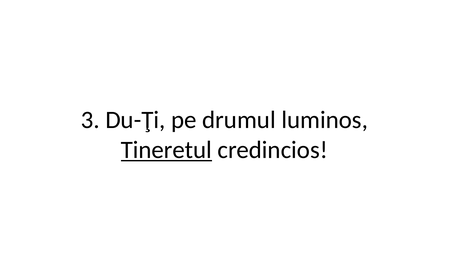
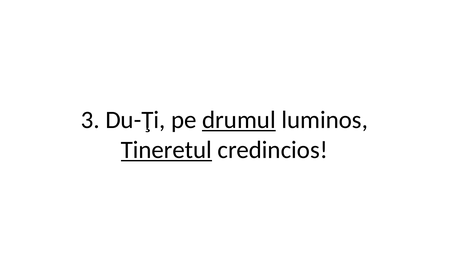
drumul underline: none -> present (239, 120)
